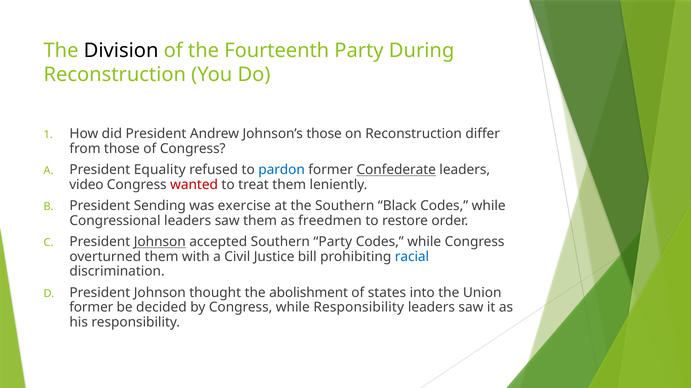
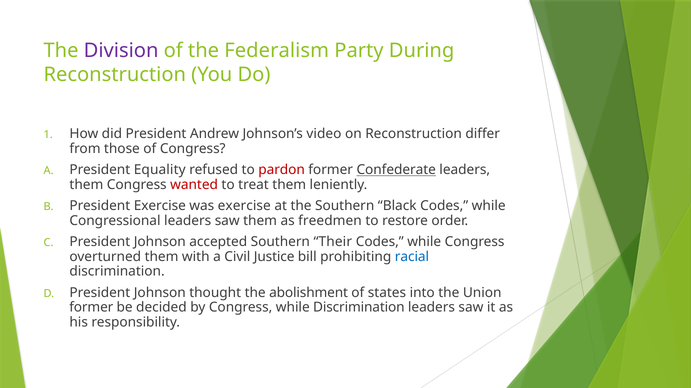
Division colour: black -> purple (121, 51)
Fourteenth: Fourteenth -> Federalism (277, 51)
Johnson’s those: those -> video (324, 134)
pardon colour: blue -> red (282, 170)
video: video -> them (86, 185)
President Sending: Sending -> Exercise (160, 206)
Johnson underline: present -> none (160, 242)
Southern Party: Party -> Their (333, 242)
while Responsibility: Responsibility -> Discrimination (359, 308)
